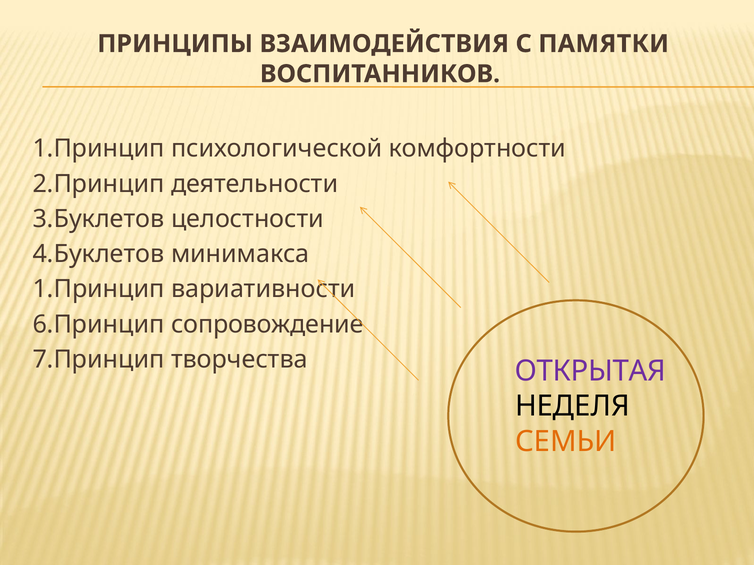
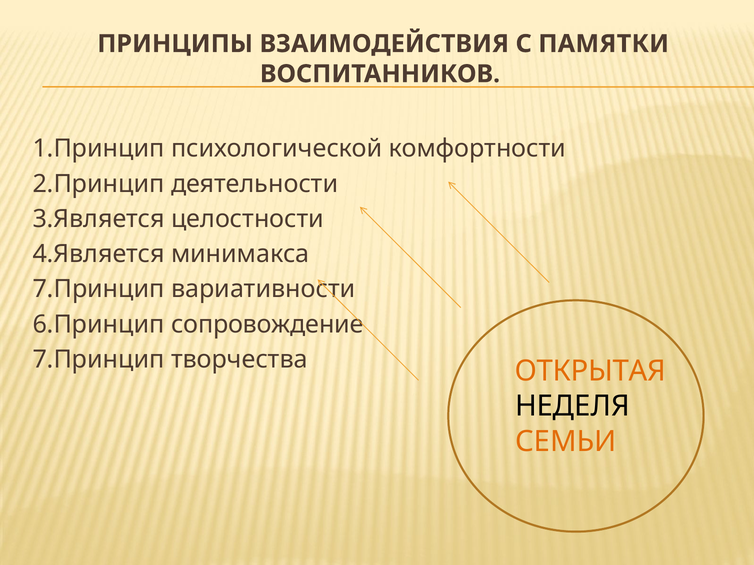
3.Буклетов: 3.Буклетов -> 3.Является (99, 219)
4.Буклетов: 4.Буклетов -> 4.Является (99, 254)
1.Принцип: 1.Принцип -> 7.Принцип (99, 289)
ОТКРЫТАЯ colour: purple -> orange (590, 371)
